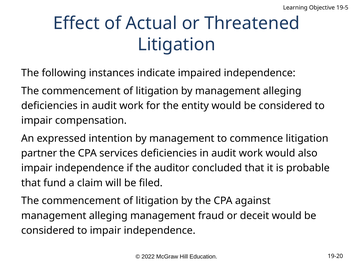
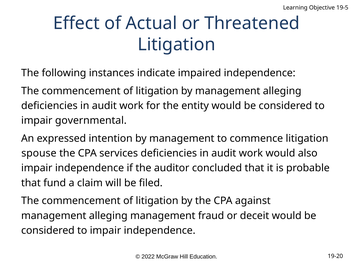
compensation: compensation -> governmental (91, 120)
partner: partner -> spouse (39, 153)
